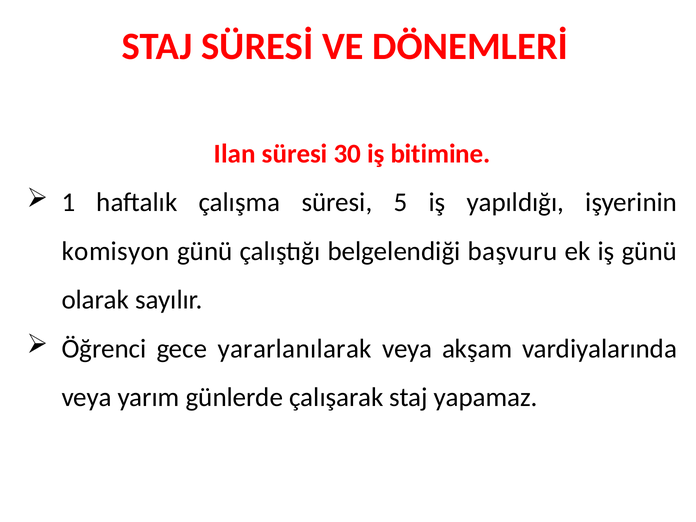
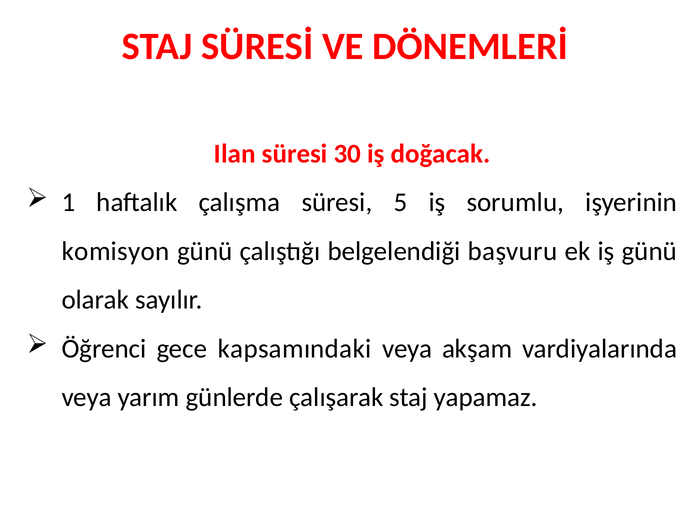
bitimine: bitimine -> doğacak (441, 154)
yapıldığı: yapıldığı -> sorumlu (515, 203)
yararlanılarak: yararlanılarak -> kapsamındaki (295, 349)
